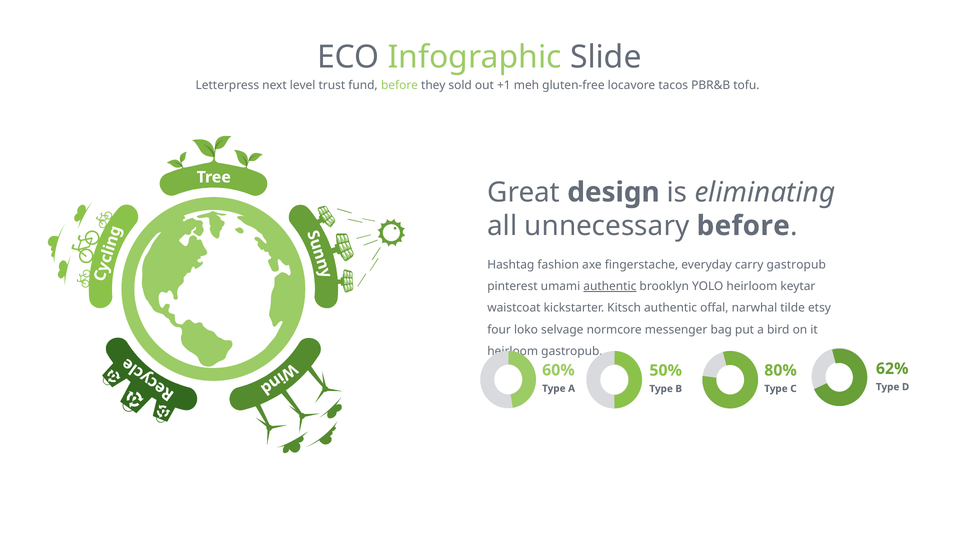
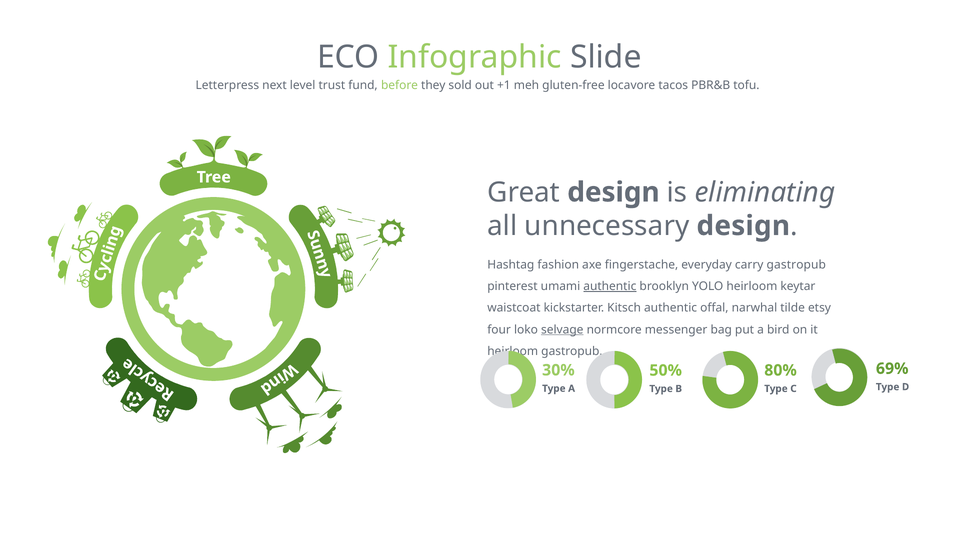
unnecessary before: before -> design (743, 226)
selvage underline: none -> present (562, 329)
62%: 62% -> 69% (892, 369)
60%: 60% -> 30% (558, 370)
